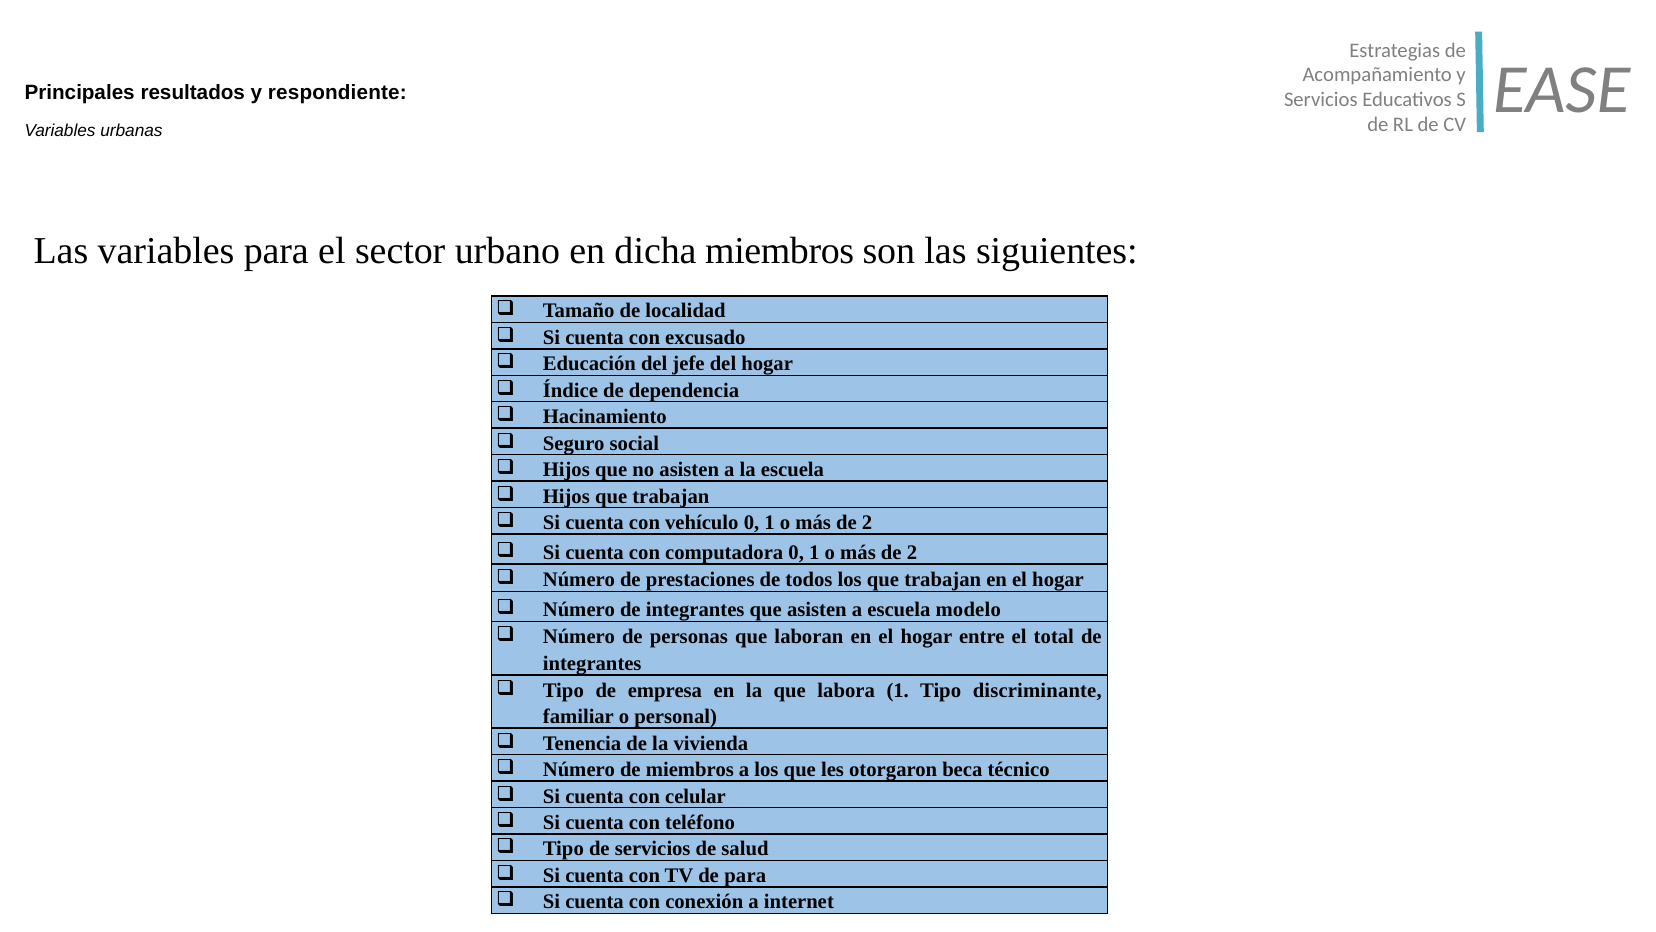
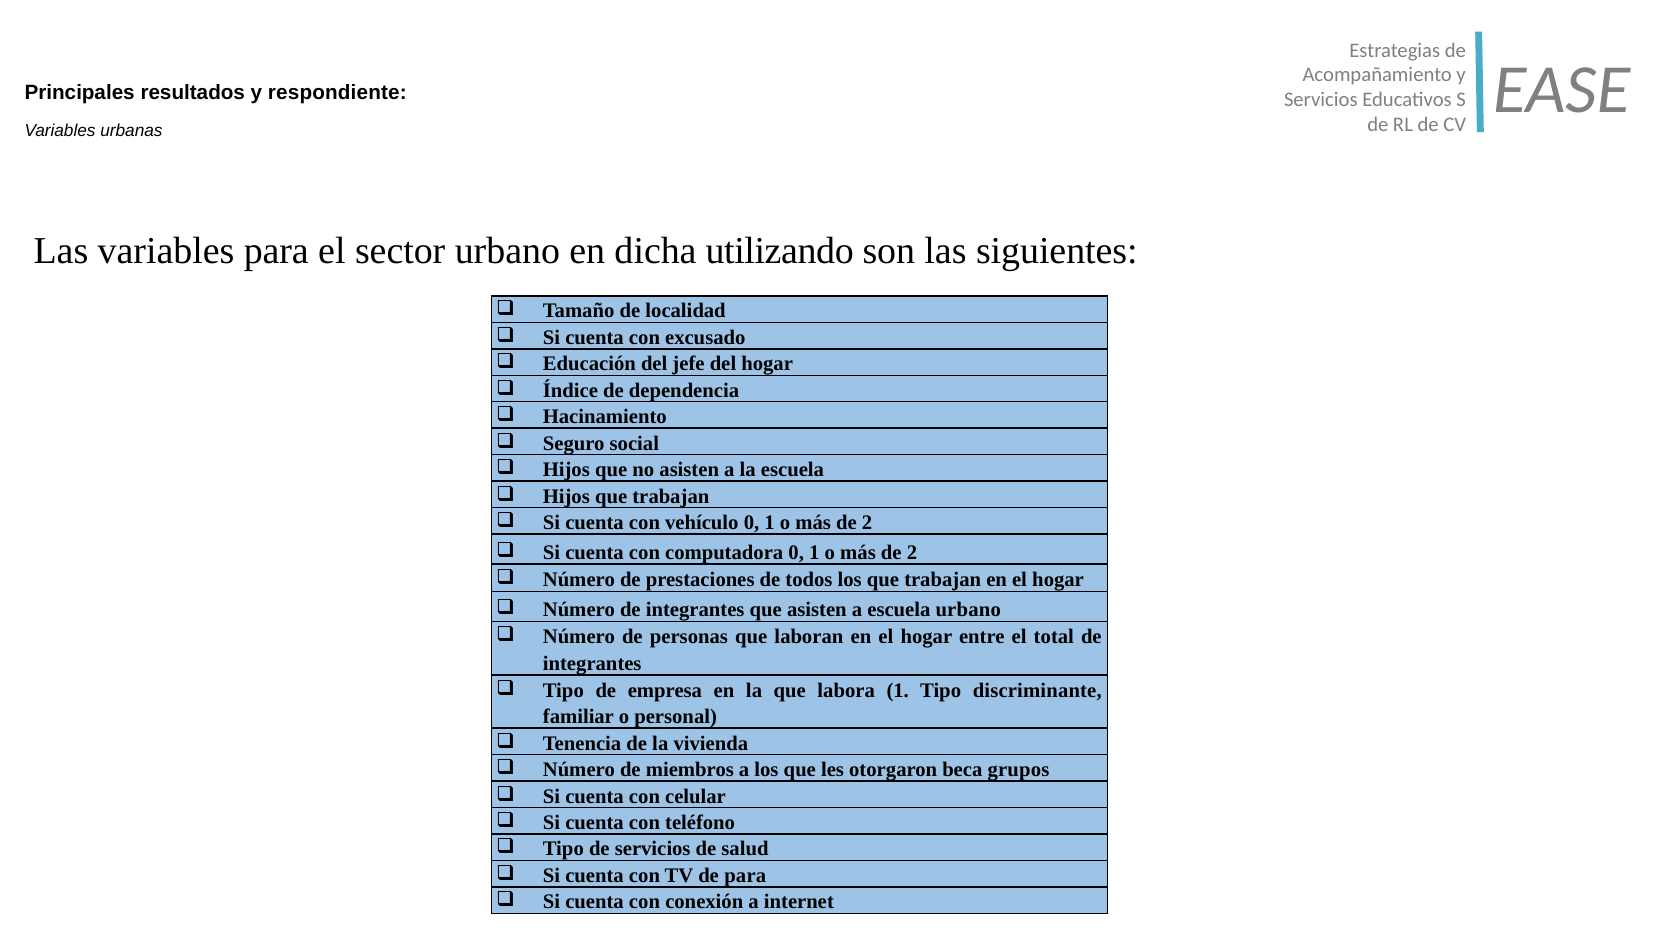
dicha miembros: miembros -> utilizando (780, 250)
escuela modelo: modelo -> urbano (968, 610)
técnico: técnico -> grupos (1019, 769)
